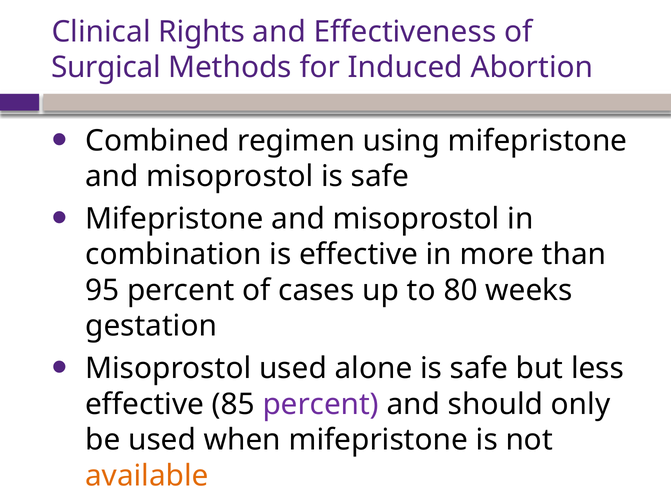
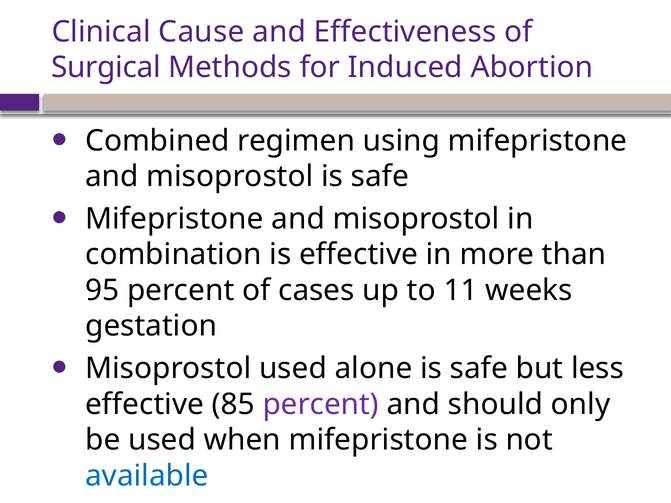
Rights: Rights -> Cause (201, 32)
80: 80 -> 11 (461, 290)
available colour: orange -> blue (147, 476)
